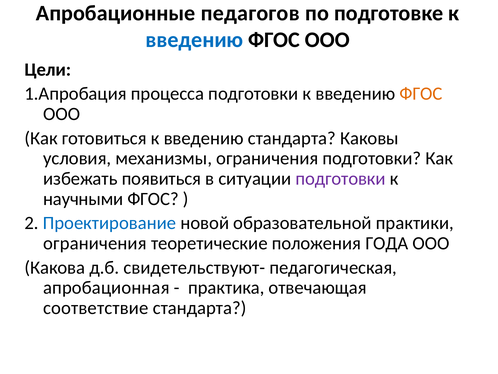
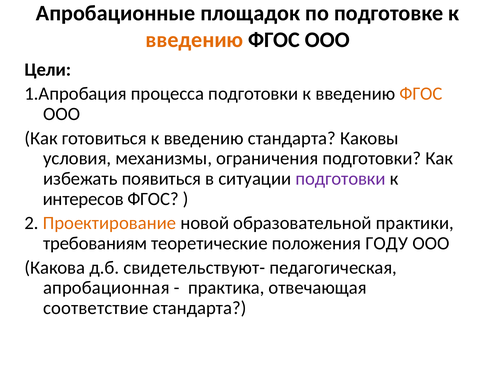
педагогов: педагогов -> площадок (250, 13)
введению colour: blue -> orange (194, 40)
научными: научными -> интересов (83, 199)
Проектирование colour: blue -> orange (109, 223)
ограничения: ограничения -> требованиям (95, 243)
ГОДА: ГОДА -> ГОДУ (387, 243)
